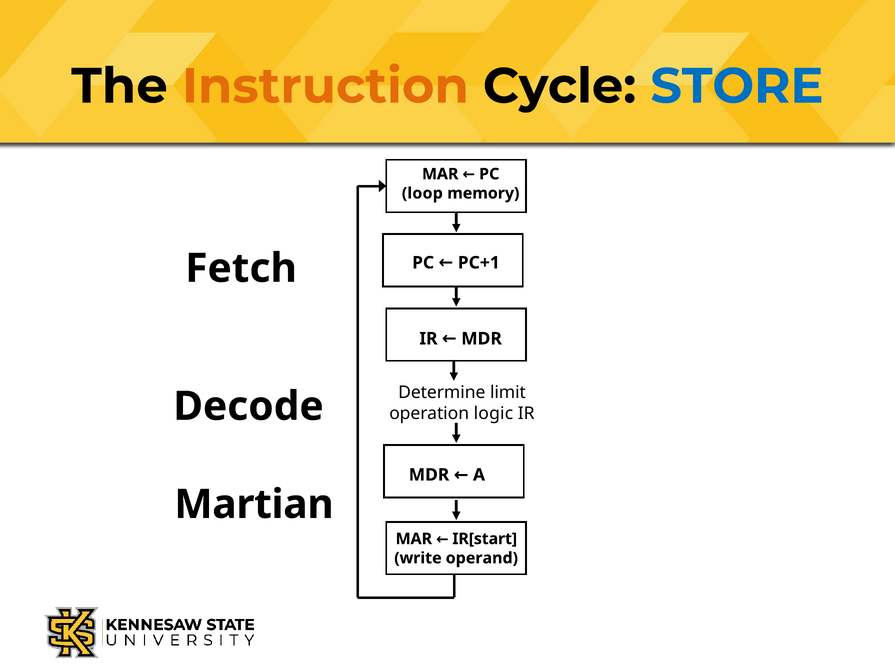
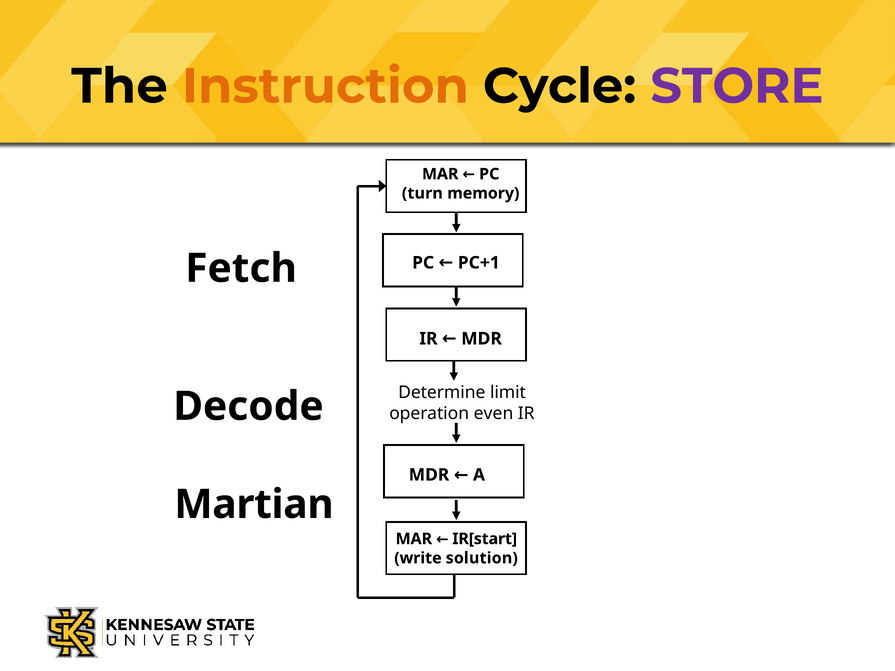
STORE colour: blue -> purple (737, 86)
loop: loop -> turn (422, 193)
logic: logic -> even (493, 414)
operand: operand -> solution (482, 558)
